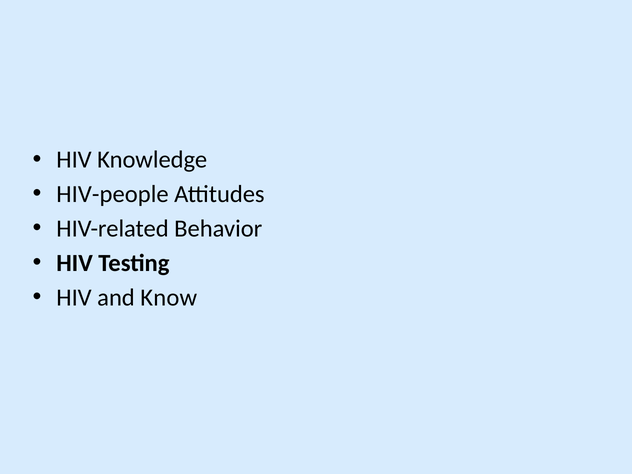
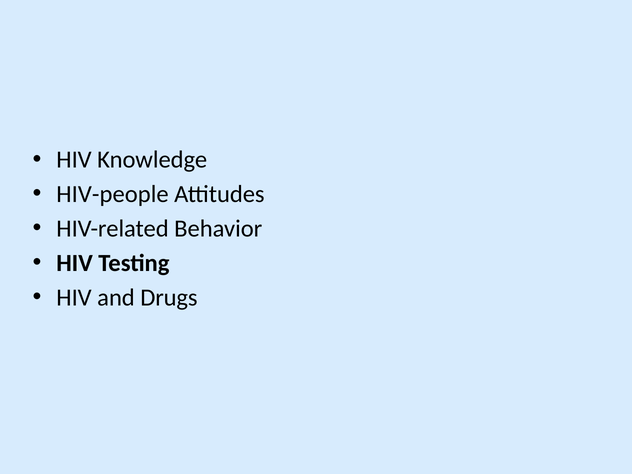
Know: Know -> Drugs (169, 297)
